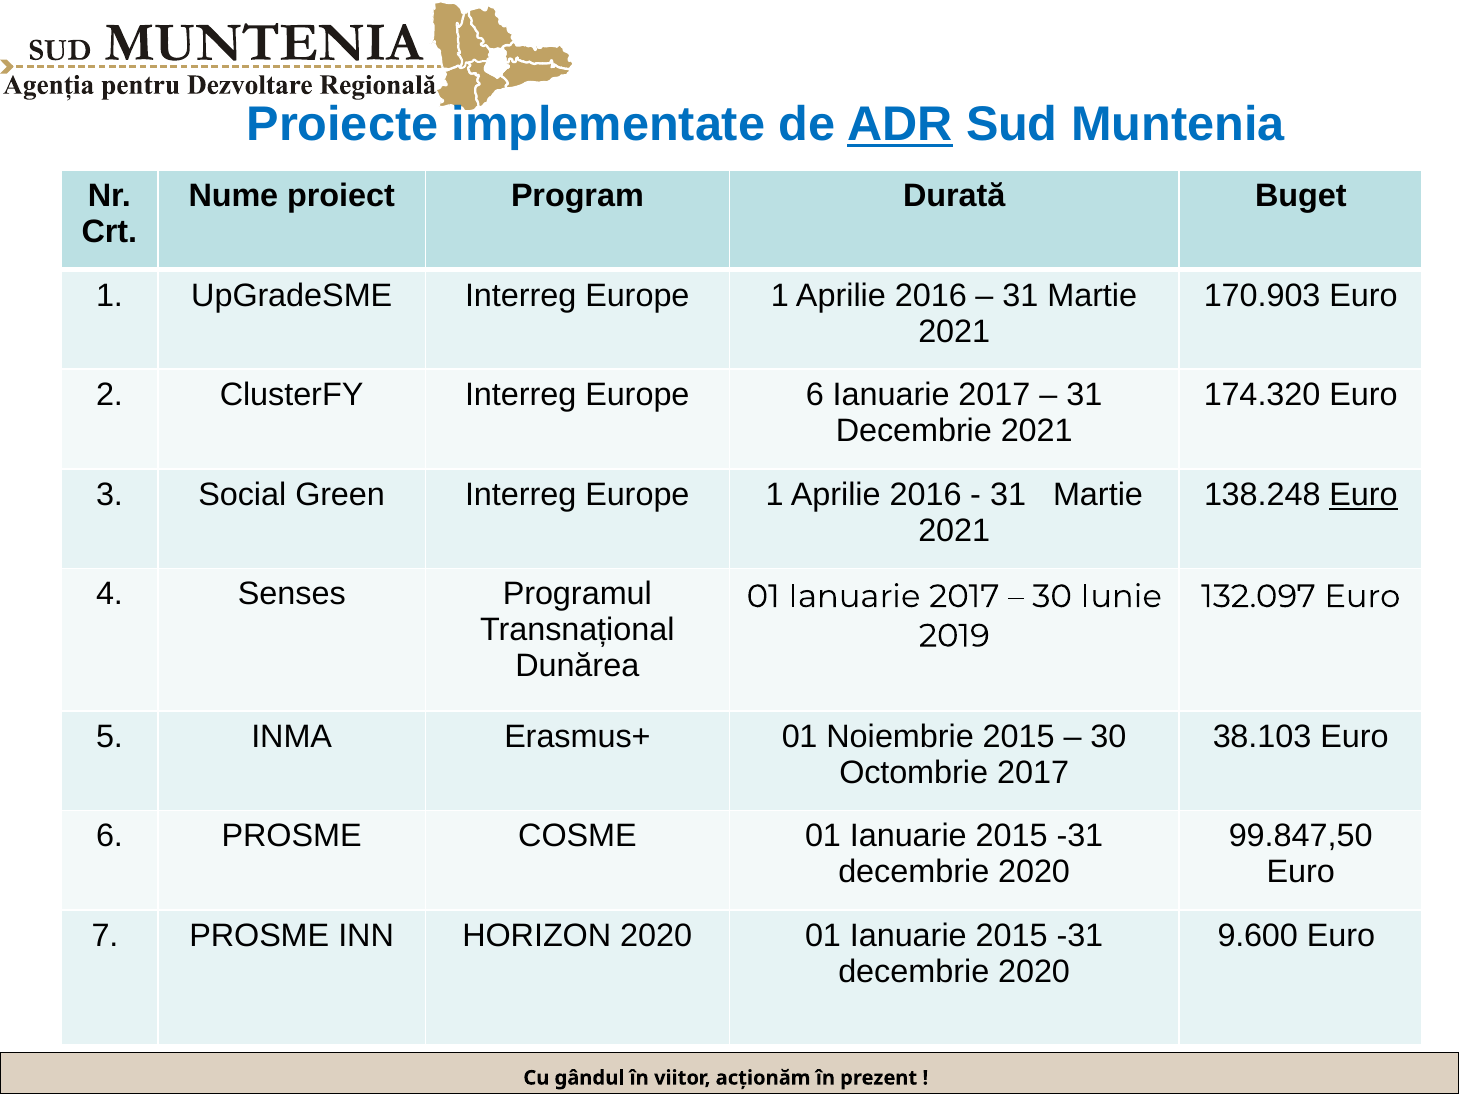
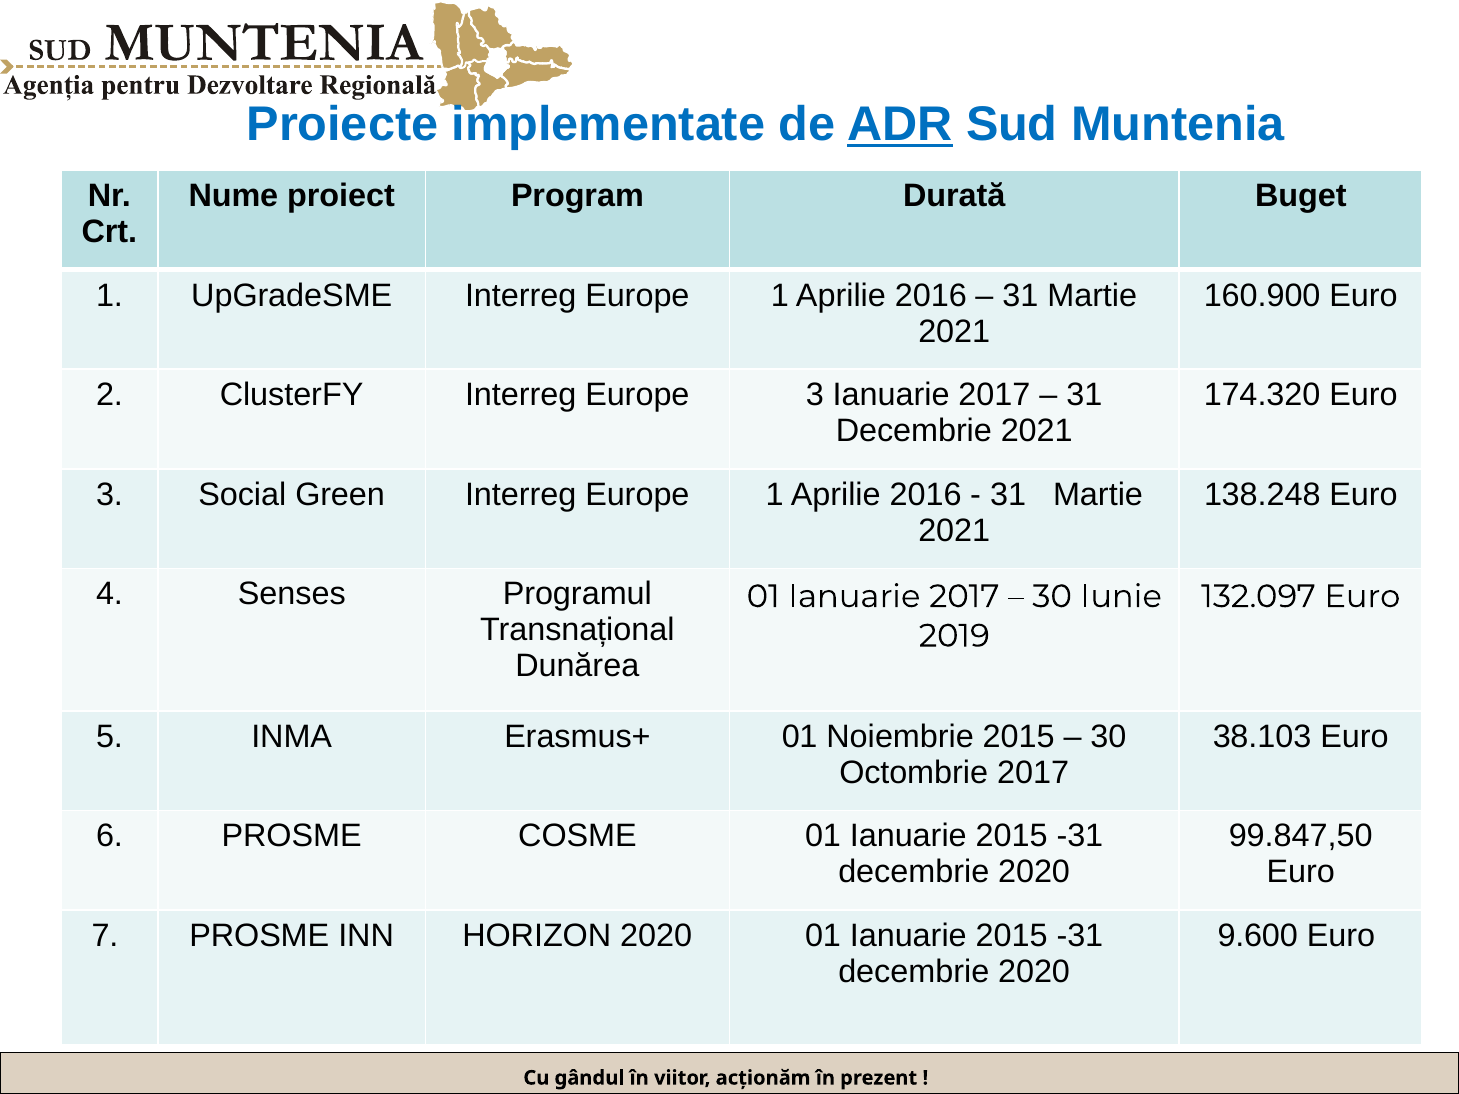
170.903: 170.903 -> 160.900 (1262, 296)
Europe 6: 6 -> 3 (815, 395)
Euro underline: present -> none (1364, 495)
